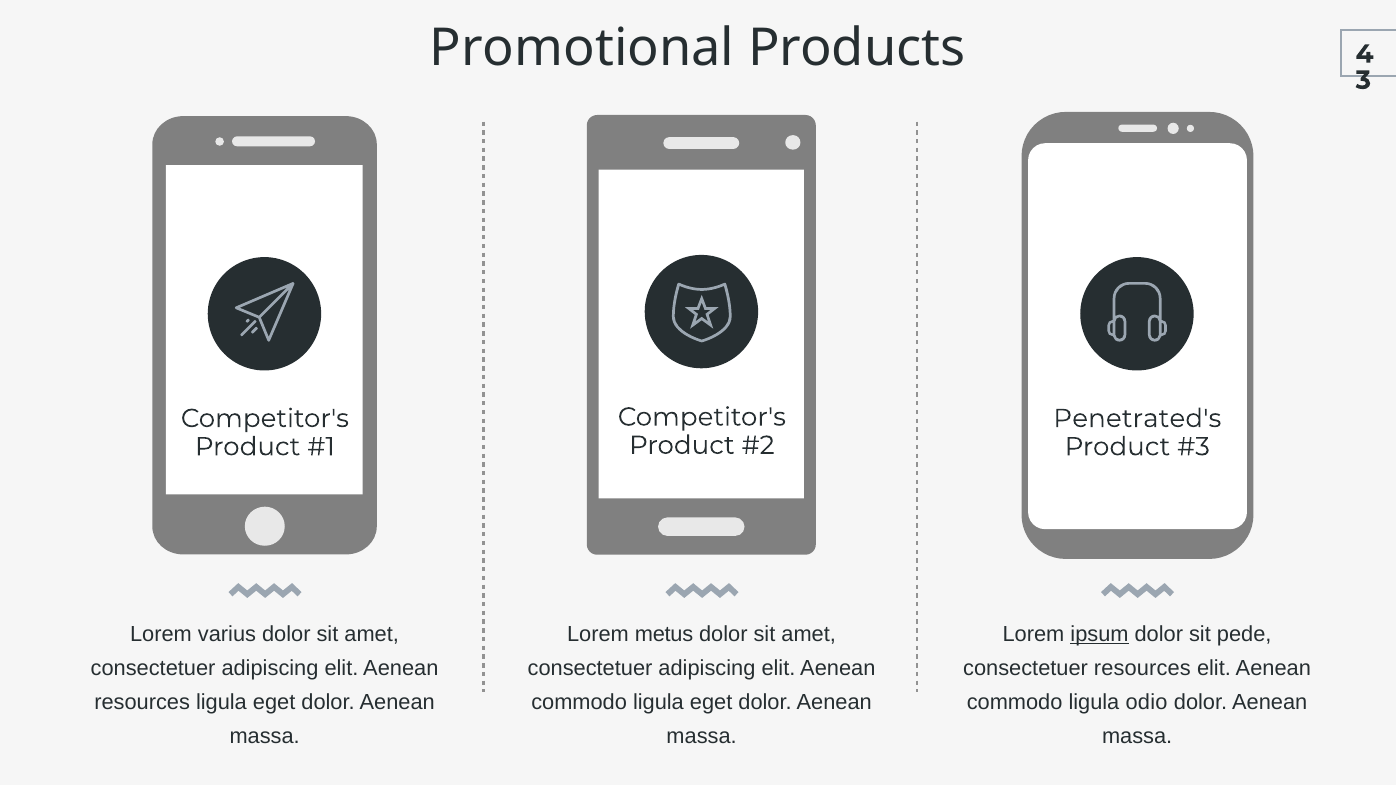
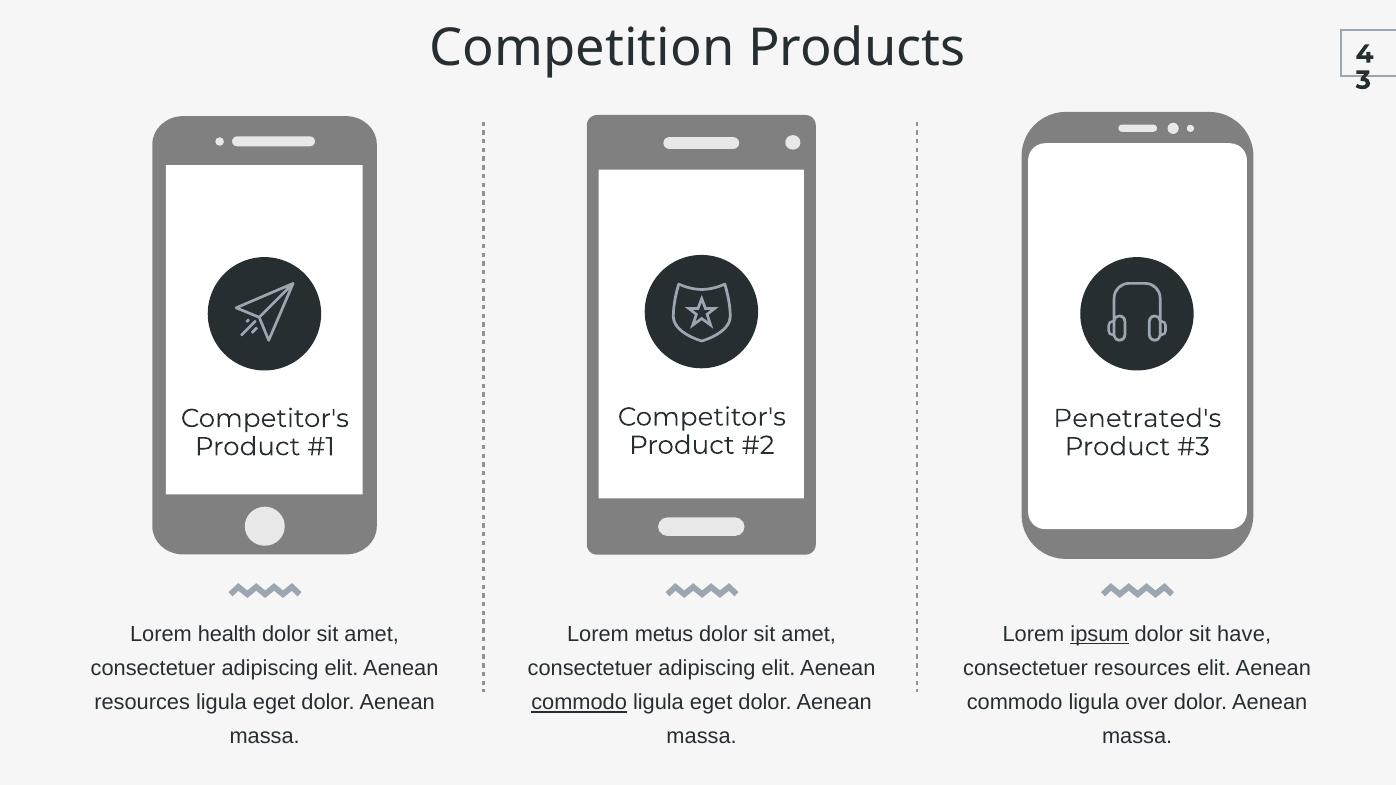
Promotional: Promotional -> Competition (582, 48)
varius: varius -> health (227, 635)
pede: pede -> have (1244, 635)
commodo underline: none -> present (579, 703)
odio: odio -> over (1147, 703)
